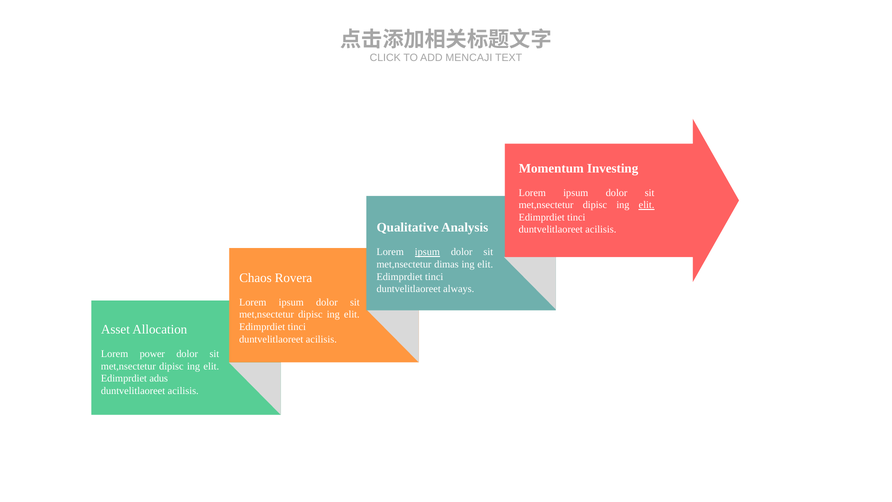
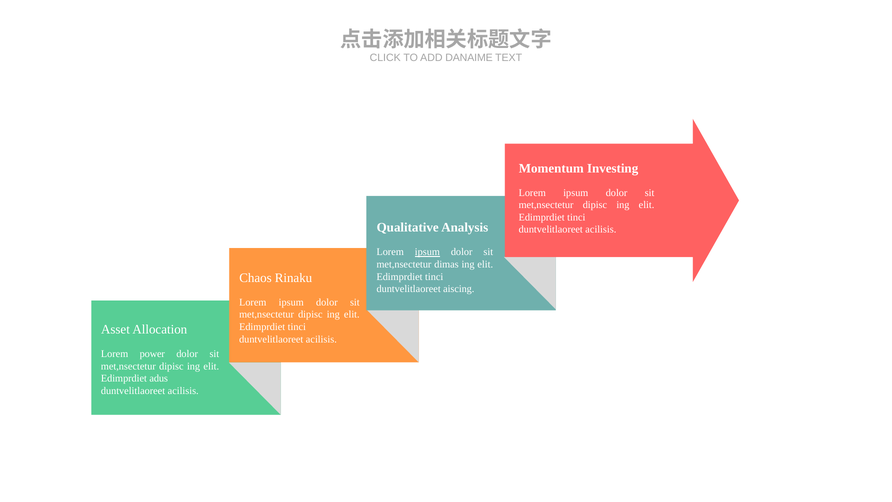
MENCAJI: MENCAJI -> DANAIME (469, 58)
elit underline: present -> none (647, 205)
Rovera: Rovera -> Rinaku (293, 278)
always: always -> aiscing (459, 289)
